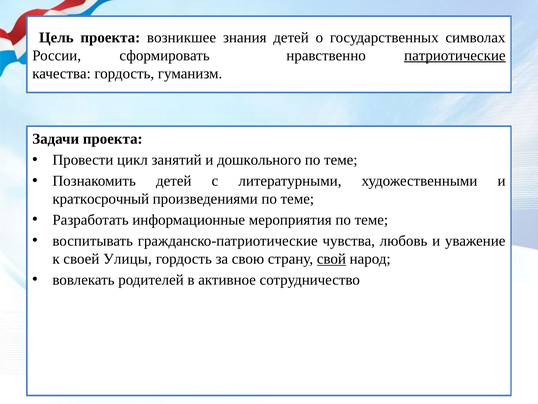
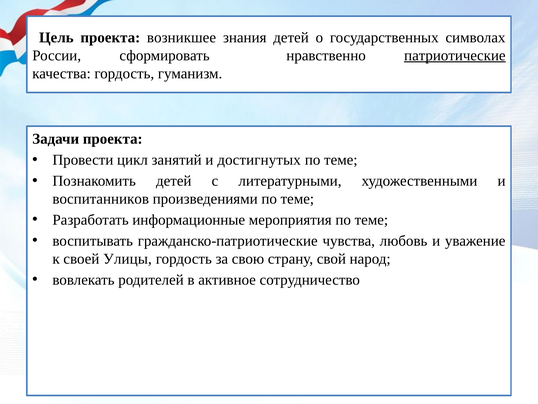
дошкольного: дошкольного -> достигнутых (259, 160)
краткосрочный: краткосрочный -> воспитанников (101, 199)
свой underline: present -> none (331, 259)
